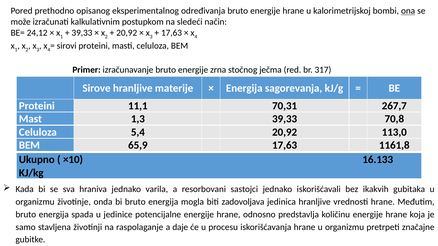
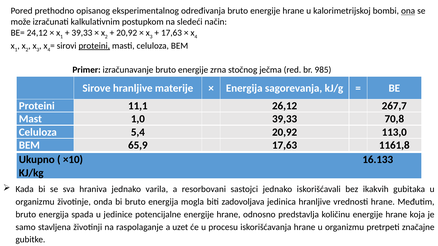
proteini underline: none -> present (94, 46)
317: 317 -> 985 (323, 70)
70,31: 70,31 -> 26,12 (285, 106)
1,3: 1,3 -> 1,0 (138, 119)
daje: daje -> uzet (180, 227)
